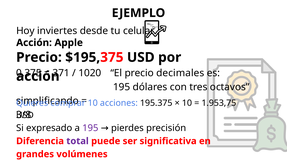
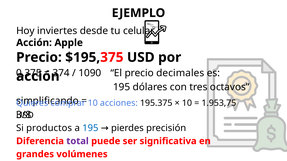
371: 371 -> 374 (61, 73)
1020: 1020 -> 1090 (90, 73)
expresado: expresado -> productos (49, 128)
195 colour: purple -> blue (90, 128)
